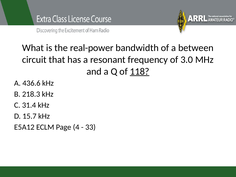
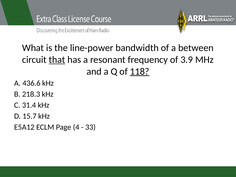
real-power: real-power -> line-power (92, 48)
that underline: none -> present (57, 60)
3.0: 3.0 -> 3.9 (187, 60)
